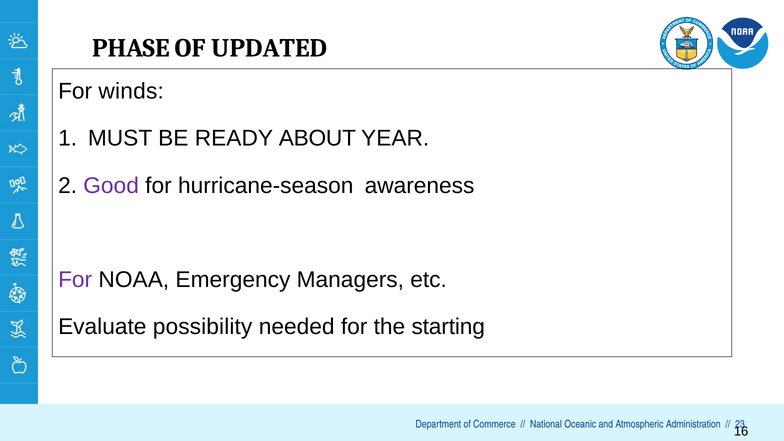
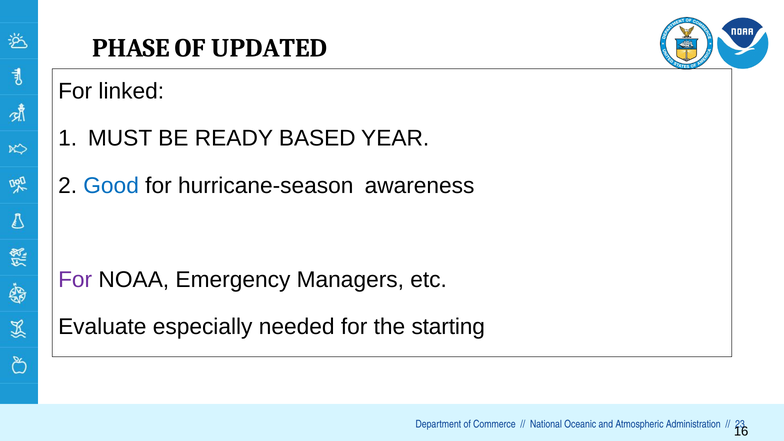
winds: winds -> linked (131, 91)
ABOUT: ABOUT -> BASED (317, 138)
Good colour: purple -> blue (111, 186)
possibility: possibility -> especially (203, 327)
